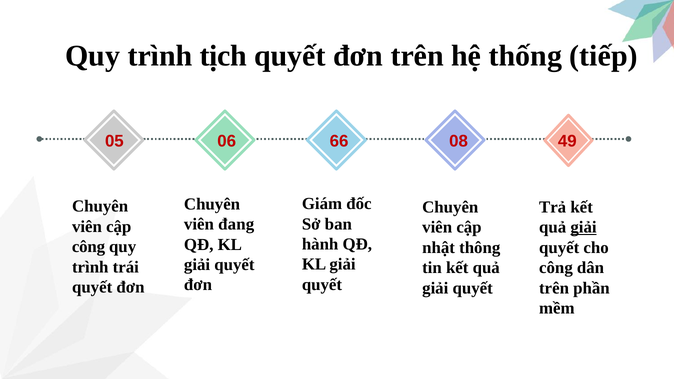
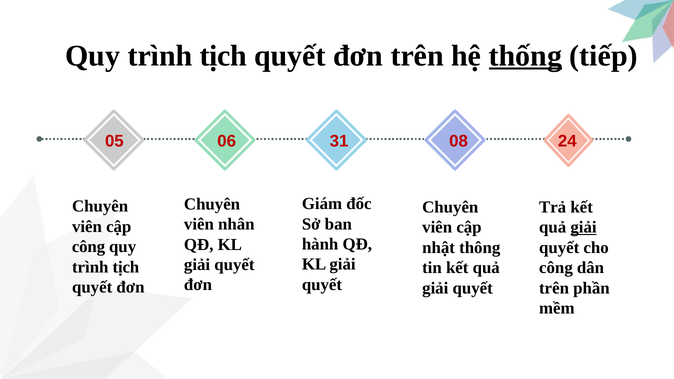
thống underline: none -> present (525, 56)
66: 66 -> 31 (339, 141)
49: 49 -> 24 (567, 141)
đang: đang -> nhân (236, 224)
trái: trái -> tịch (126, 267)
